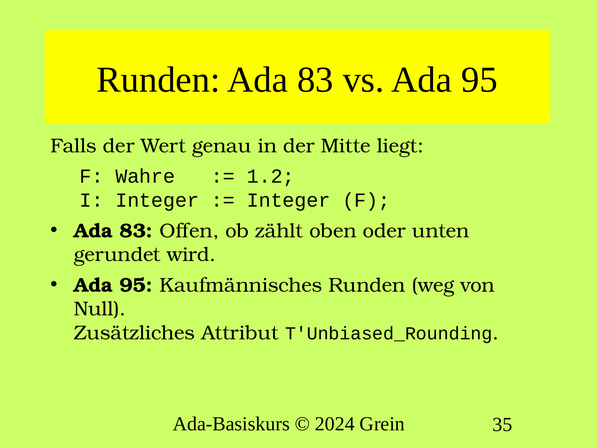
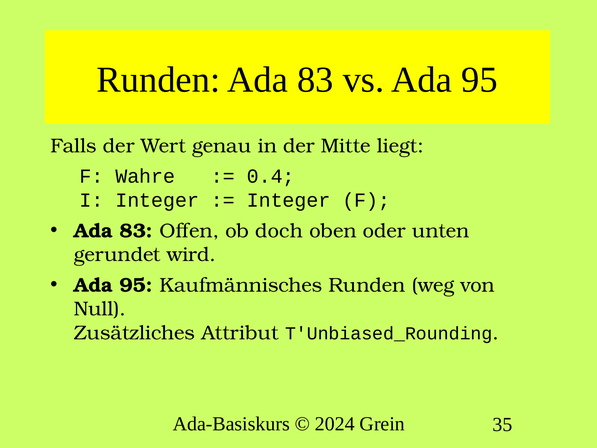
1.2: 1.2 -> 0.4 (271, 176)
zählt: zählt -> doch (279, 231)
